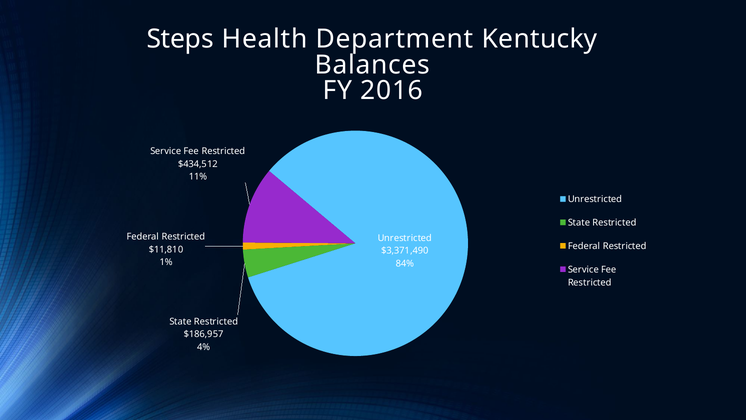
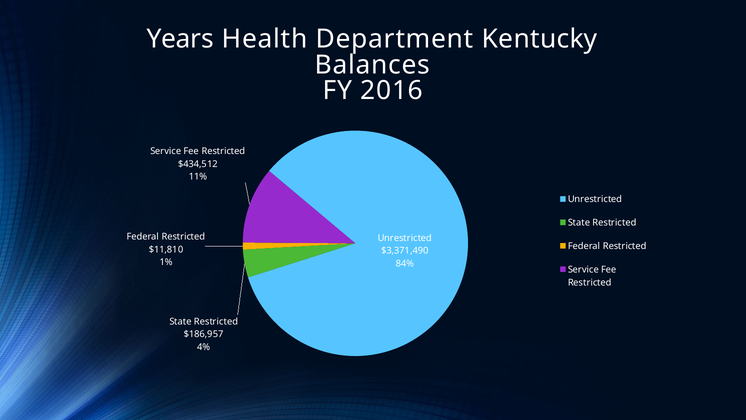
Steps: Steps -> Years (180, 39)
